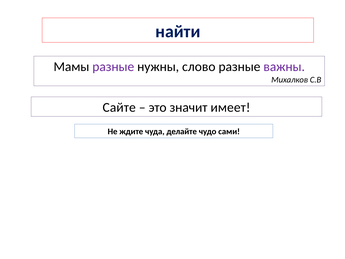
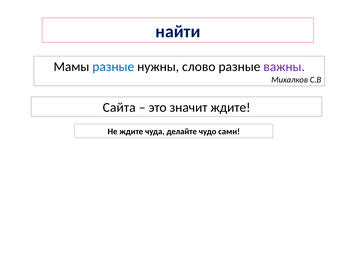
разные colour: purple -> blue (113, 67)
Сайте: Сайте -> Сайта (119, 107)
значит имеет: имеет -> ждите (231, 107)
